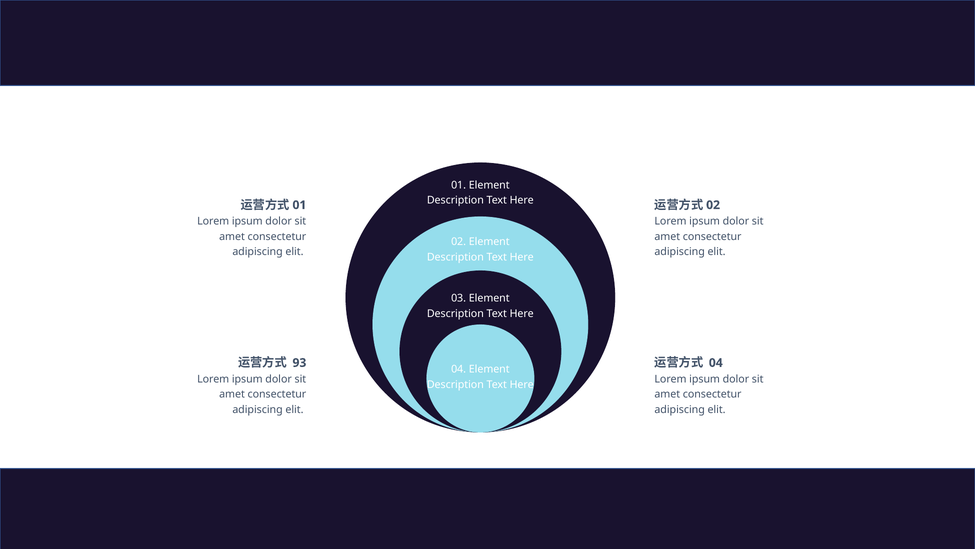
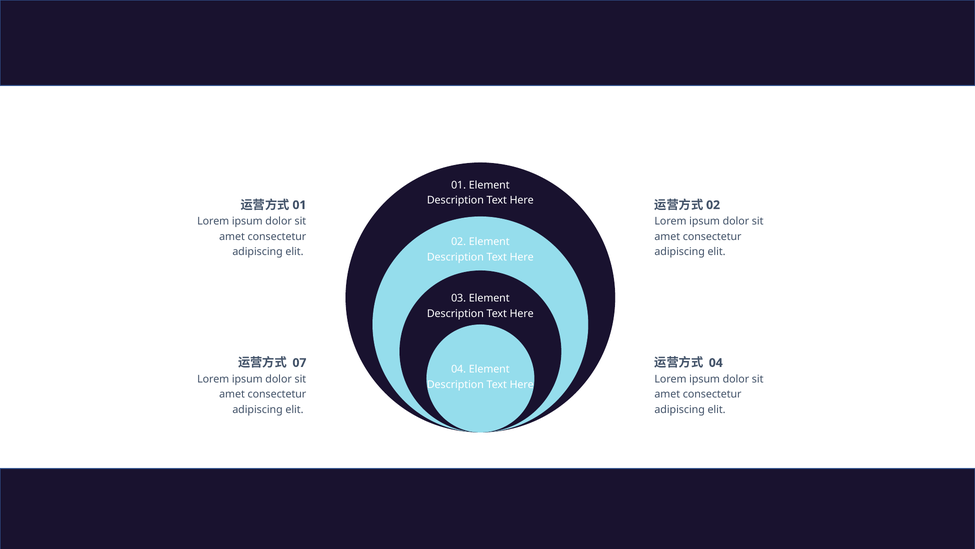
93: 93 -> 07 (299, 362)
